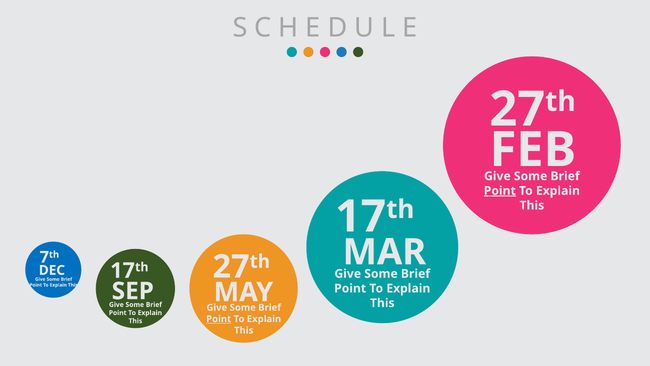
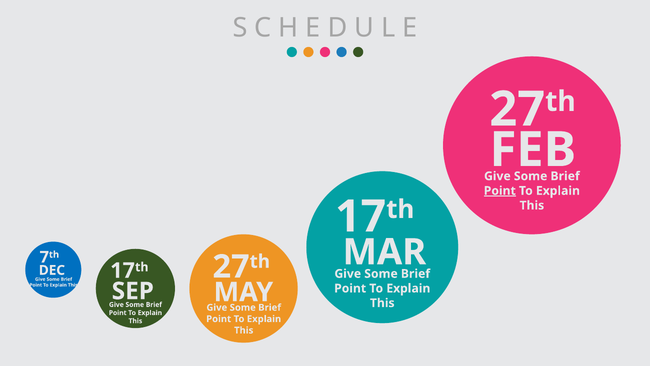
Point underline: present -> none (219, 319)
